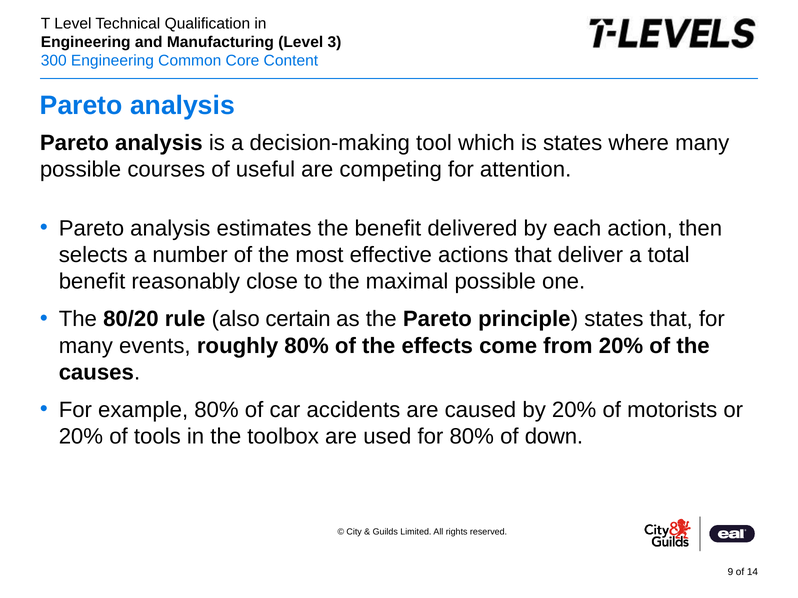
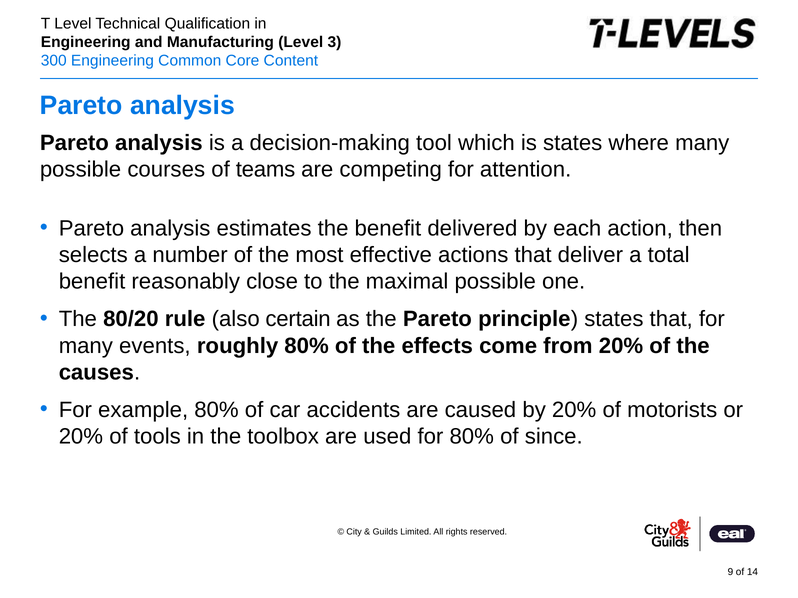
useful: useful -> teams (266, 170)
down: down -> since (554, 437)
